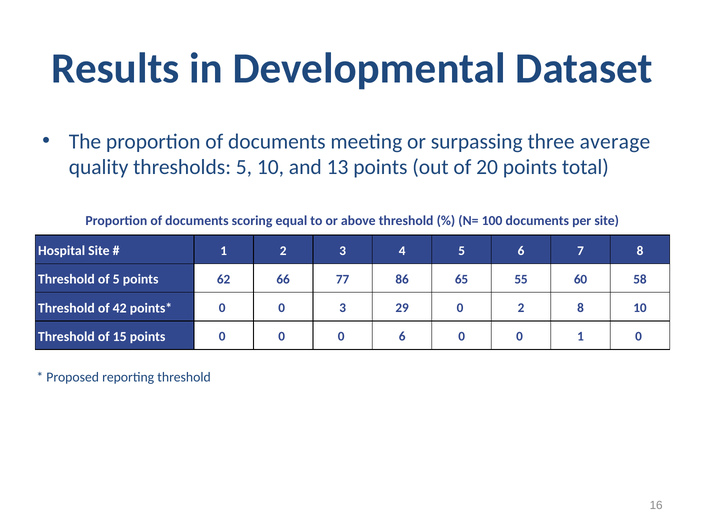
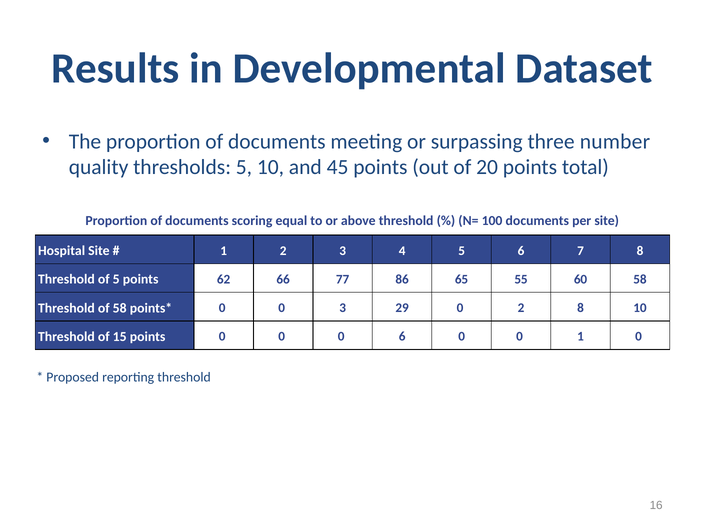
average: average -> number (615, 141)
13: 13 -> 45 (338, 167)
of 42: 42 -> 58 (120, 308)
